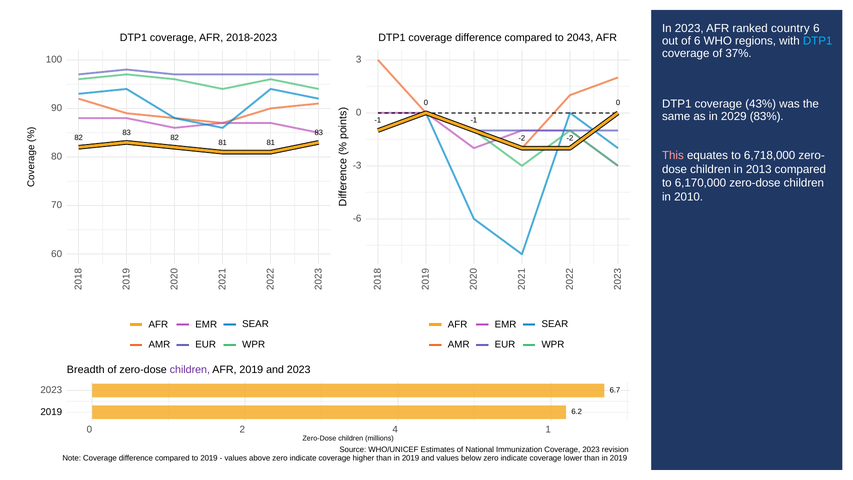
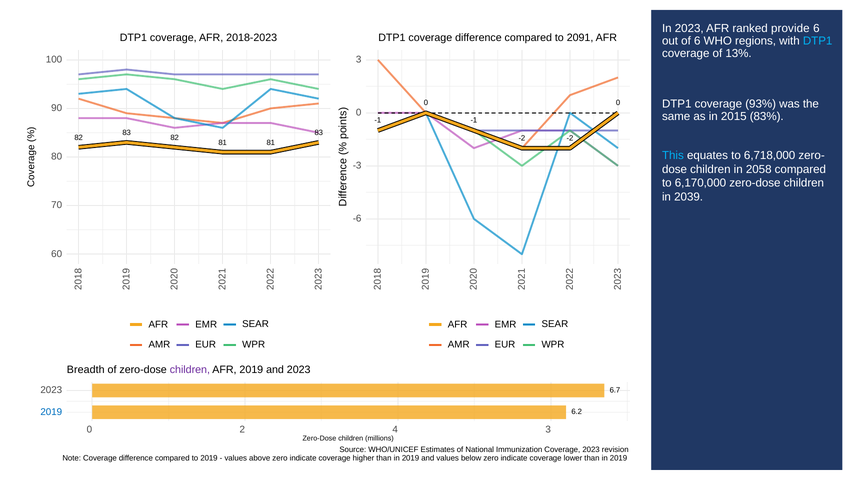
country: country -> provide (790, 29)
2043: 2043 -> 2091 (580, 38)
37%: 37% -> 13% (739, 54)
43%: 43% -> 93% (761, 104)
2029: 2029 -> 2015 (734, 116)
This colour: pink -> light blue (673, 155)
2013: 2013 -> 2058 (759, 169)
2010: 2010 -> 2039 (689, 197)
2019 colour: black -> blue (51, 412)
4 1: 1 -> 3 (548, 429)
